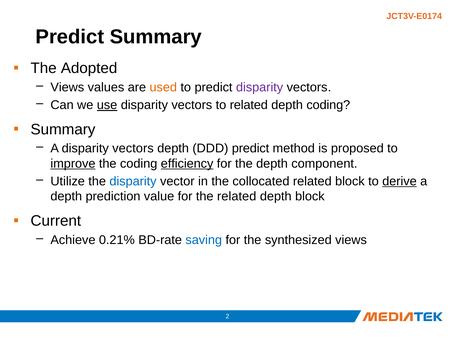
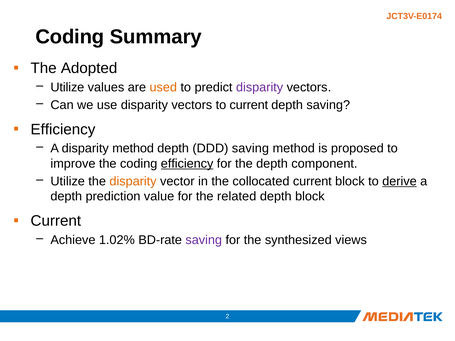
Predict: Predict -> Coding (70, 37)
Views: Views -> Utilize (67, 87)
use underline: present -> none (107, 105)
to related: related -> current (249, 105)
depth coding: coding -> saving (328, 105)
Summary: Summary -> Efficiency (63, 130)
A disparity vectors: vectors -> method (133, 149)
DDD predict: predict -> saving (250, 149)
improve underline: present -> none (73, 164)
disparity colour: blue -> orange (133, 181)
collocated related: related -> current (312, 181)
0.21%: 0.21% -> 1.02% (117, 240)
saving colour: blue -> purple (204, 240)
